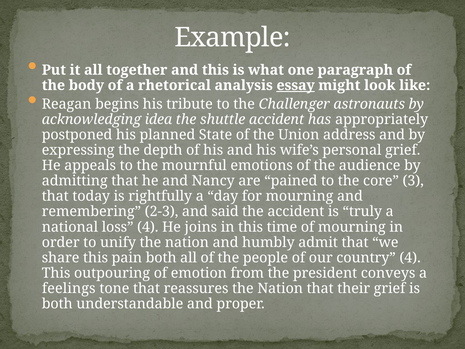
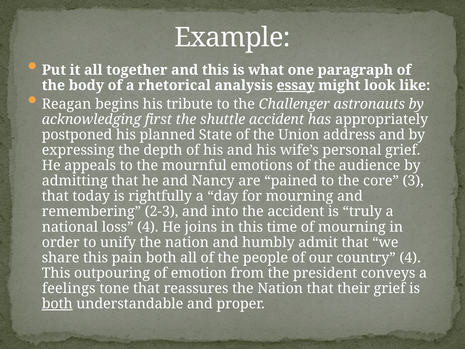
idea: idea -> first (158, 119)
said: said -> into (225, 211)
both underline: none -> present (57, 304)
